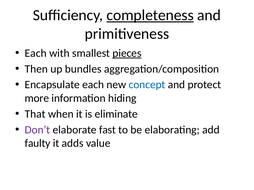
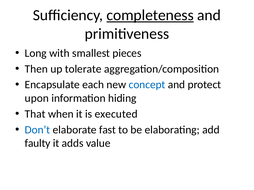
Each: Each -> Long (36, 53)
pieces underline: present -> none (127, 53)
bundles: bundles -> tolerate (83, 69)
more: more -> upon (37, 98)
eliminate: eliminate -> executed (116, 114)
Don’t colour: purple -> blue (37, 130)
